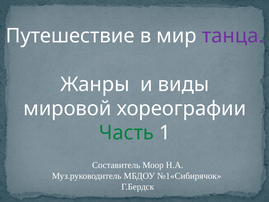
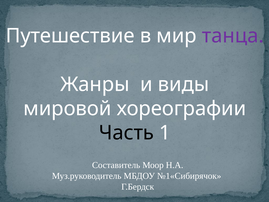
Часть colour: green -> black (126, 133)
